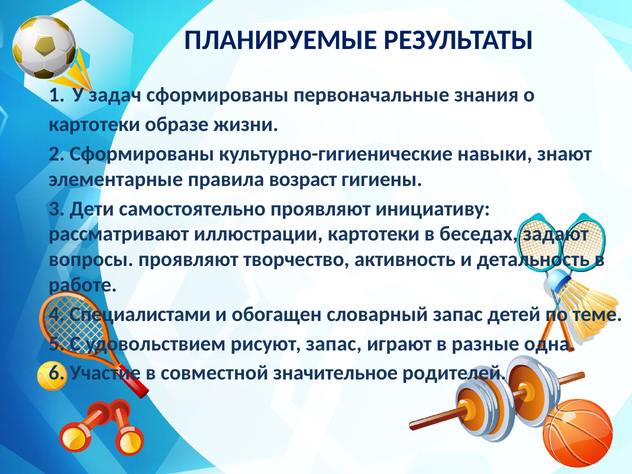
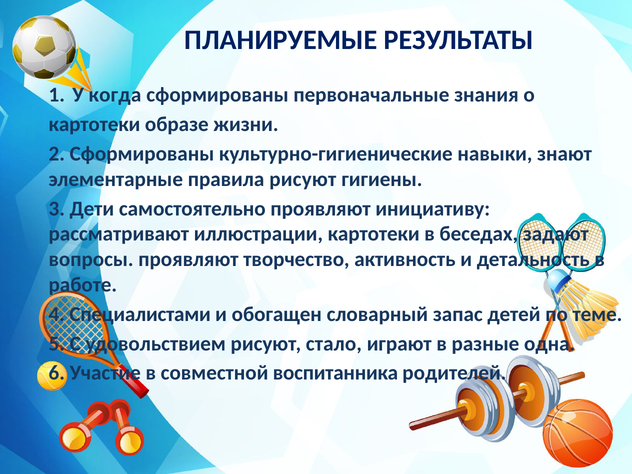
задач: задач -> когда (115, 95)
правила возраст: возраст -> рисуют (303, 179)
рисуют запас: запас -> стало (334, 344)
значительное: значительное -> воспитанника (336, 373)
